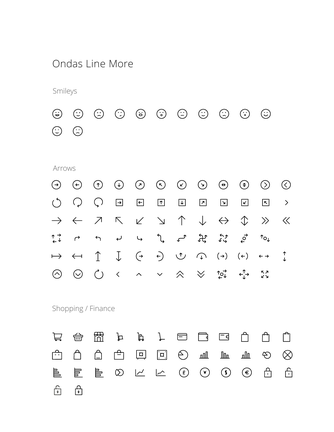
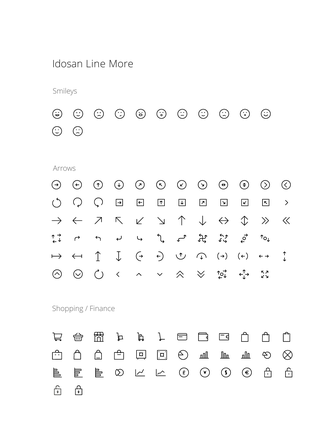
Ondas: Ondas -> Idosan (68, 64)
